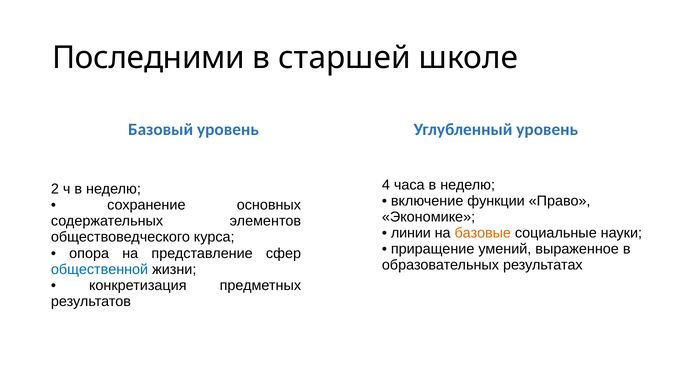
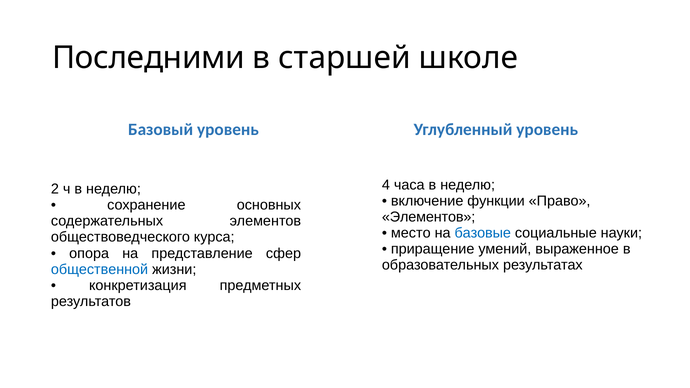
Экономике: Экономике -> Элементов (429, 217)
линии: линии -> место (411, 233)
базовые colour: orange -> blue (483, 233)
